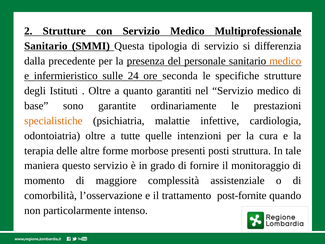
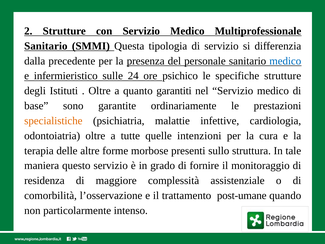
medico colour: orange -> blue (285, 61)
seconda: seconda -> psichico (180, 76)
posti: posti -> sullo (219, 151)
momento: momento -> residenza (44, 180)
post-fornite: post-fornite -> post-umane (242, 195)
